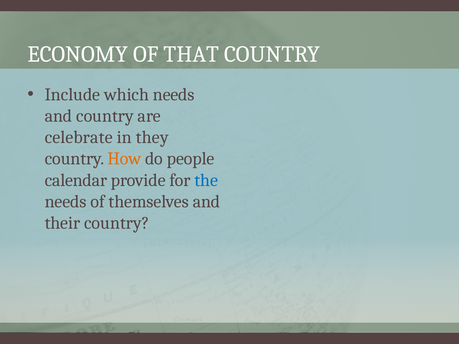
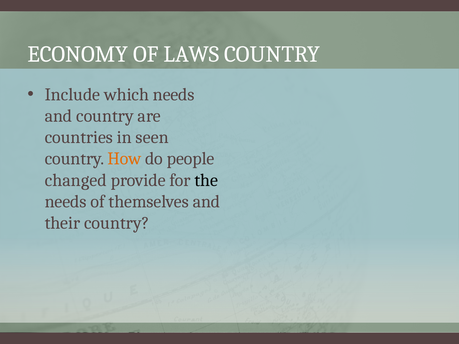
THAT: THAT -> LAWS (191, 54)
celebrate: celebrate -> countries (79, 137)
they: they -> seen (152, 137)
calendar: calendar -> changed (76, 180)
the colour: blue -> black (206, 180)
